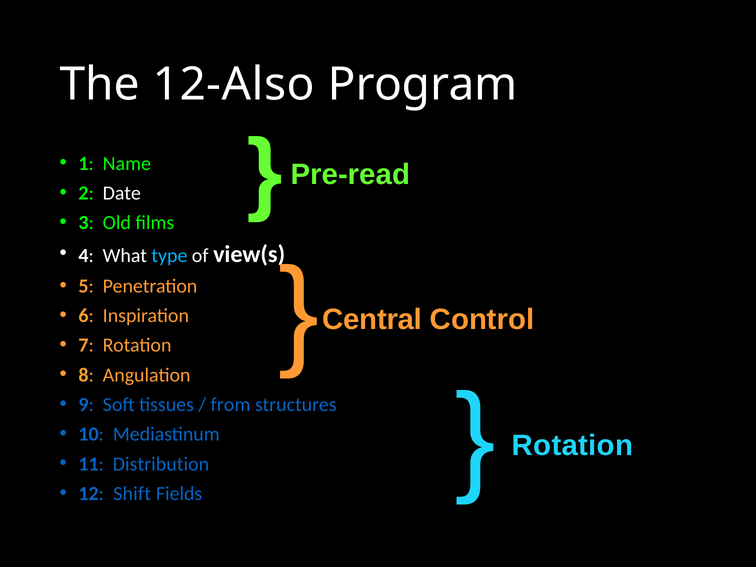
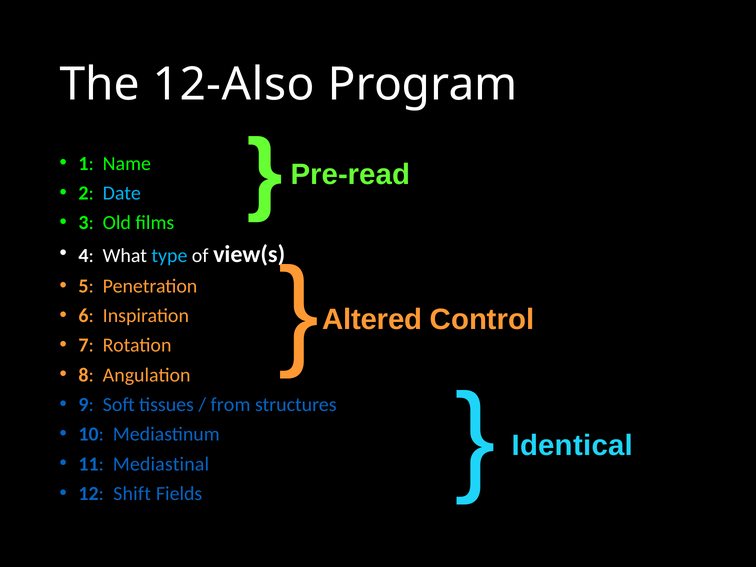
Date colour: white -> light blue (122, 193)
Central: Central -> Altered (372, 319)
Rotation: Rotation -> Identical (572, 446)
Distribution: Distribution -> Mediastinal (161, 464)
